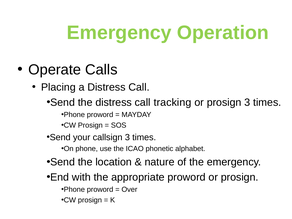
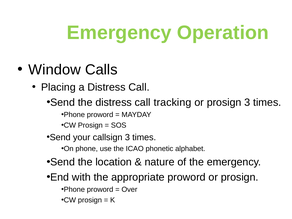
Operate: Operate -> Window (55, 70)
